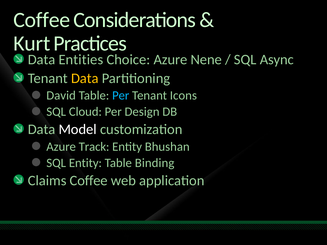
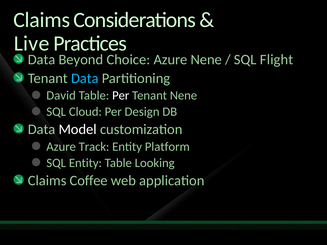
Coffee: Coffee -> Claims (42, 20)
Kurt: Kurt -> Live (32, 43)
Entities: Entities -> Beyond (81, 60)
Async: Async -> Flight (277, 60)
Data colour: yellow -> light blue (85, 78)
Per colour: light blue -> white (121, 96)
Tenant Icons: Icons -> Nene (183, 96)
Bhushan: Bhushan -> Platform (167, 147)
Binding: Binding -> Looking (155, 163)
